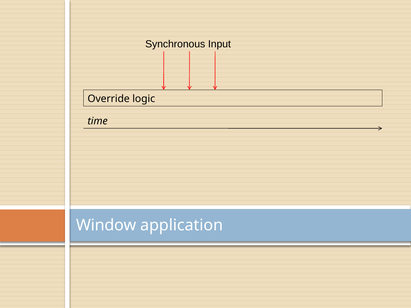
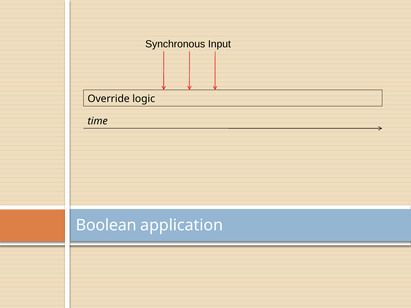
Window: Window -> Boolean (106, 225)
